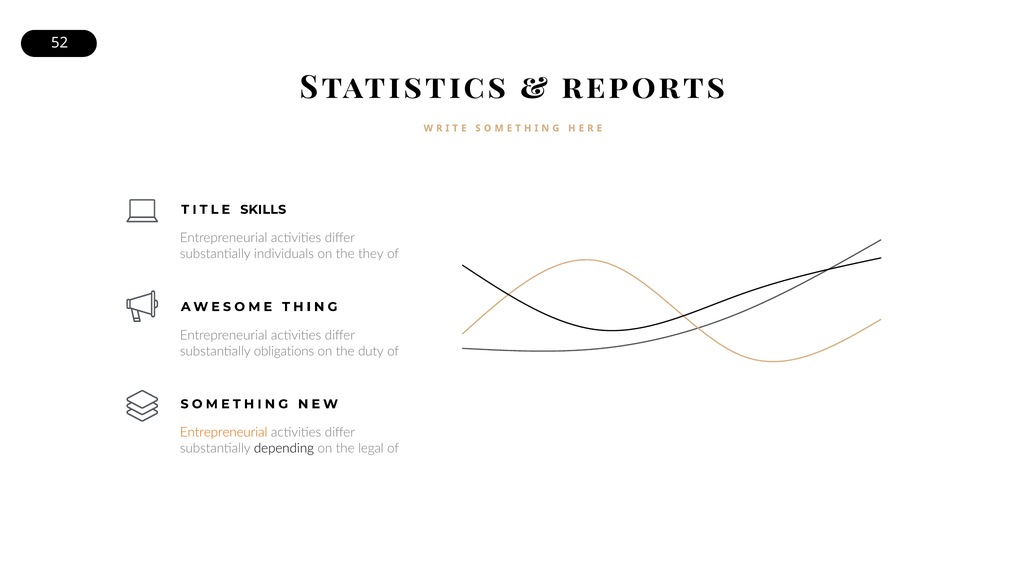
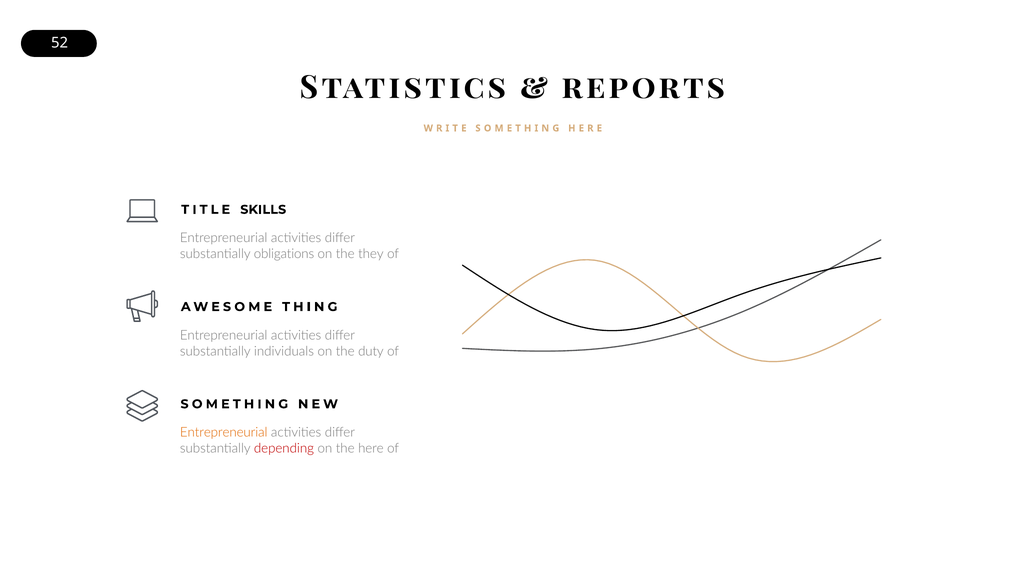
individuals: individuals -> obligations (284, 254)
obligations: obligations -> individuals (284, 351)
depending colour: black -> red (284, 448)
legal: legal -> here (371, 448)
